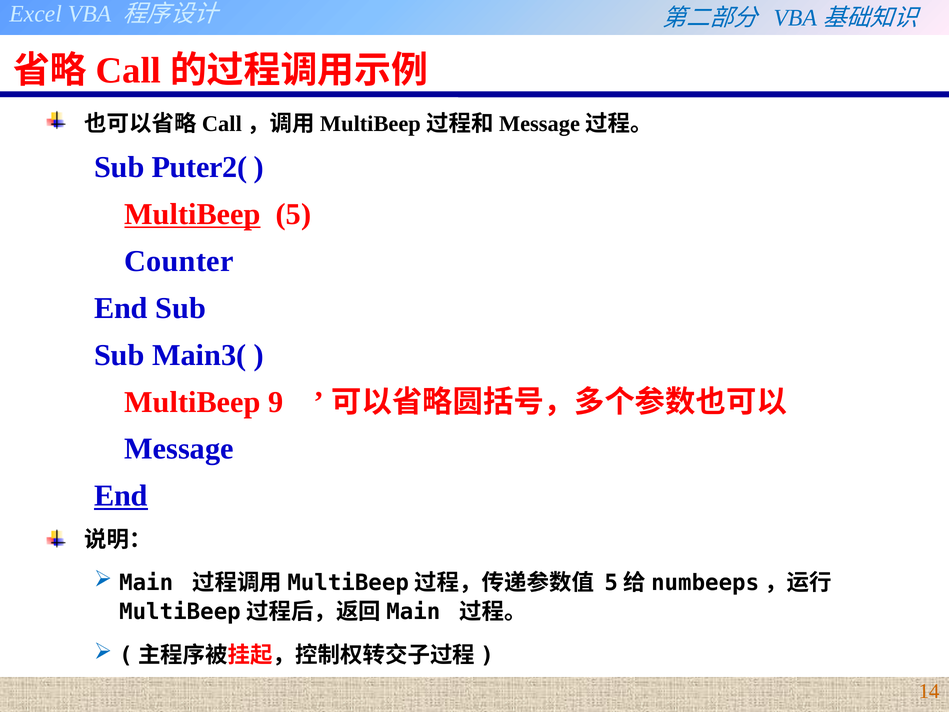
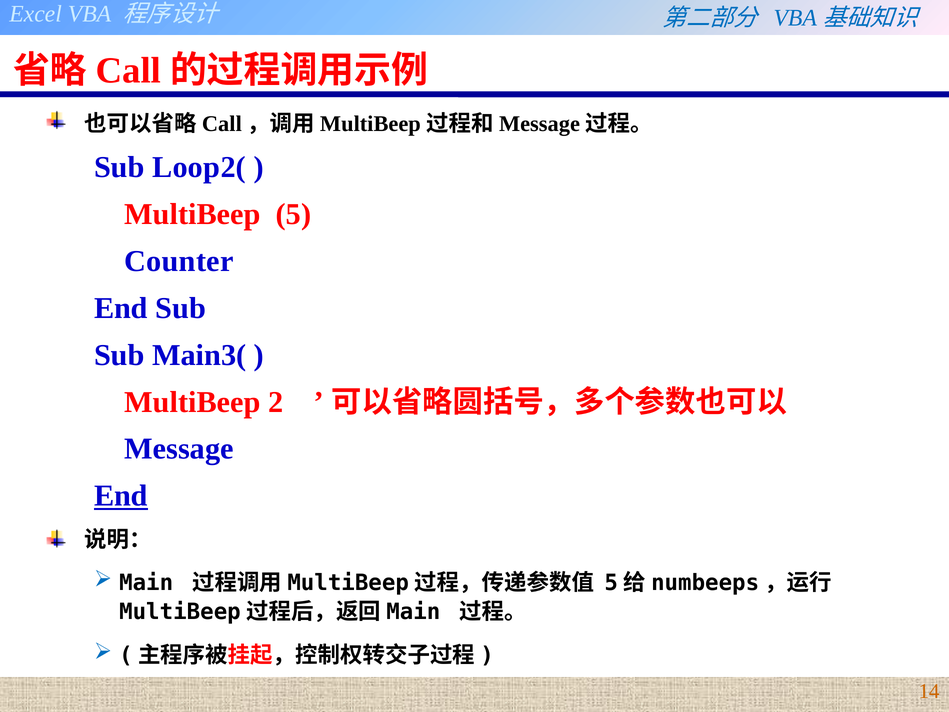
Puter2(: Puter2( -> Loop2( (199, 167)
MultiBeep underline: present -> none (193, 214)
9: 9 -> 2 (276, 402)
